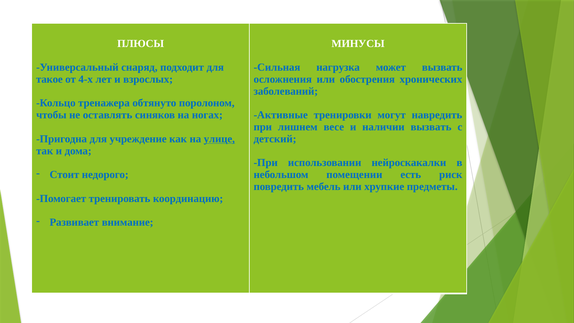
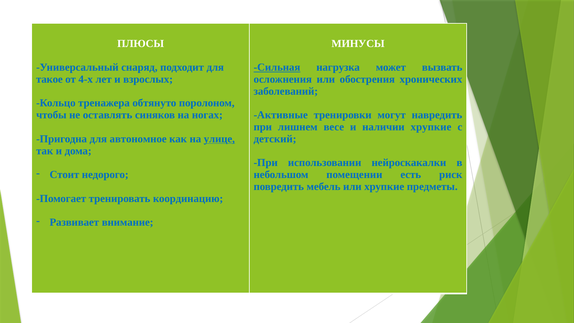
Сильная underline: none -> present (277, 67)
наличии вызвать: вызвать -> хрупкие (431, 127)
учреждение: учреждение -> автономное (138, 139)
